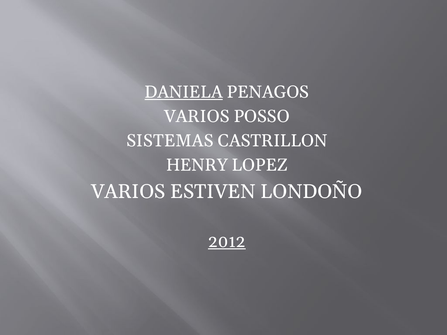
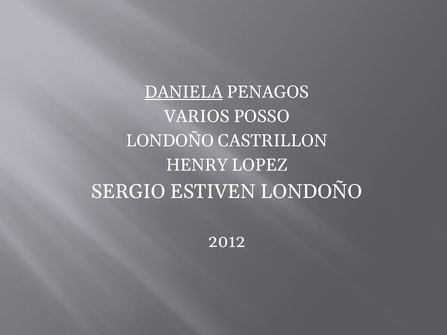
SISTEMAS: SISTEMAS -> LONDOÑO (170, 141)
VARIOS: VARIOS -> SERGIO (128, 192)
2012 underline: present -> none (227, 242)
